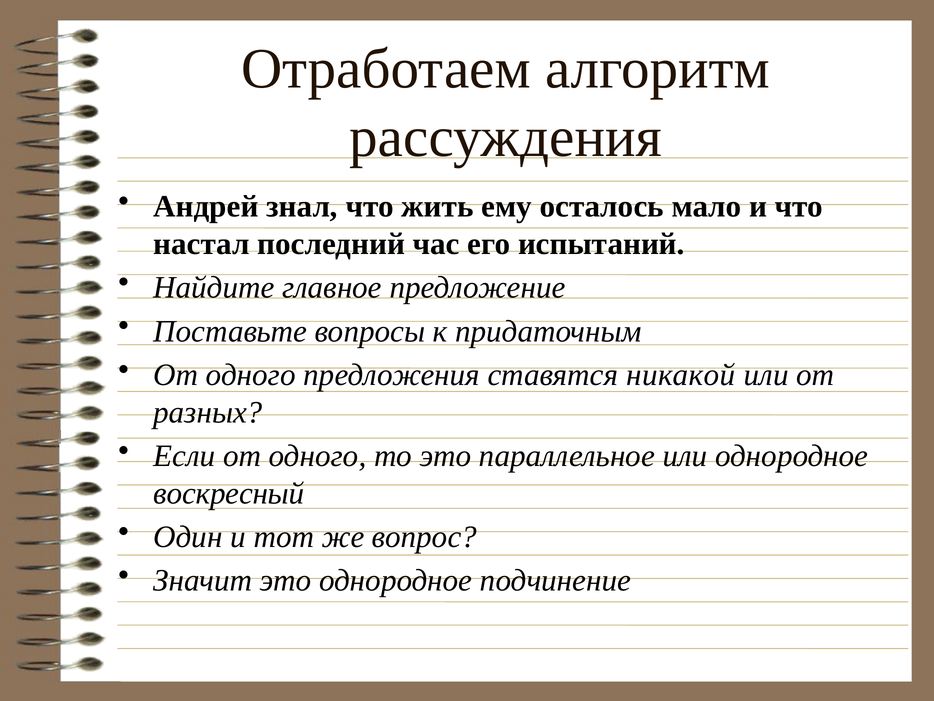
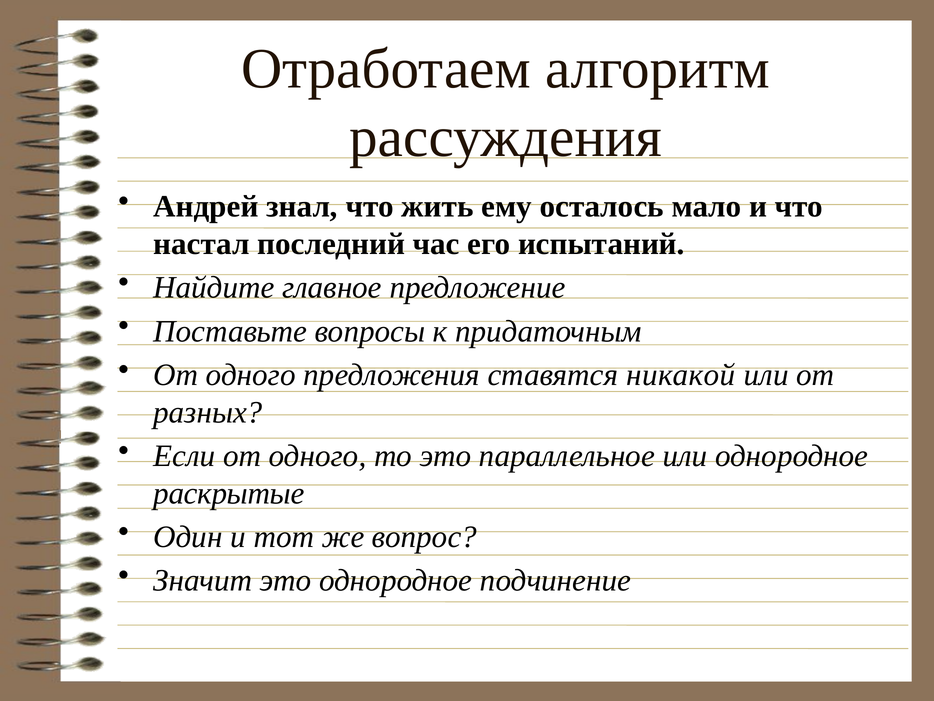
воскресный: воскресный -> раскрытые (229, 493)
